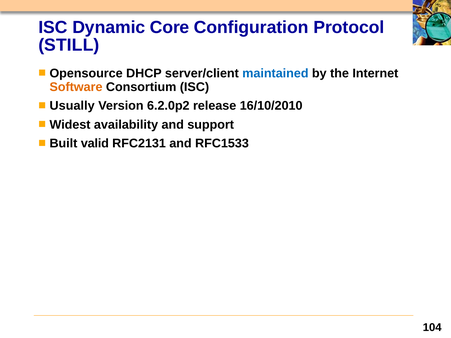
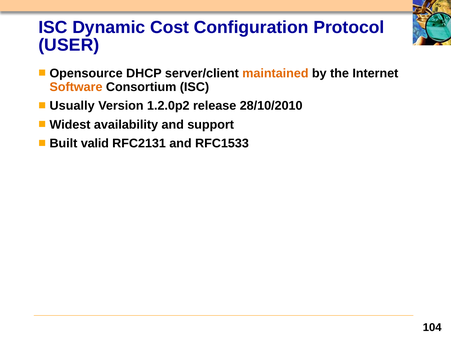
Core: Core -> Cost (170, 28)
STILL: STILL -> USER (69, 45)
maintained colour: blue -> orange (275, 73)
6.2.0p2: 6.2.0p2 -> 1.2.0p2 (168, 106)
16/10/2010: 16/10/2010 -> 28/10/2010 (271, 106)
